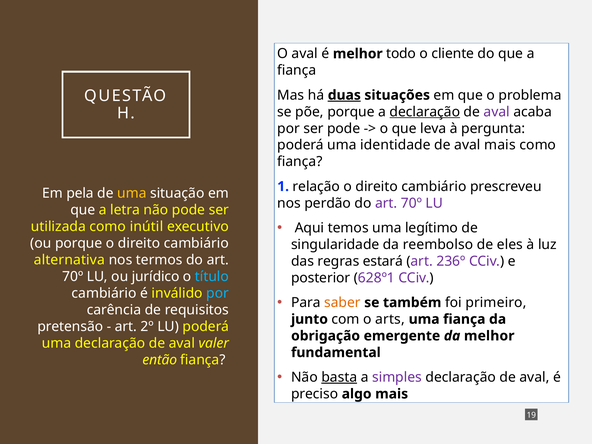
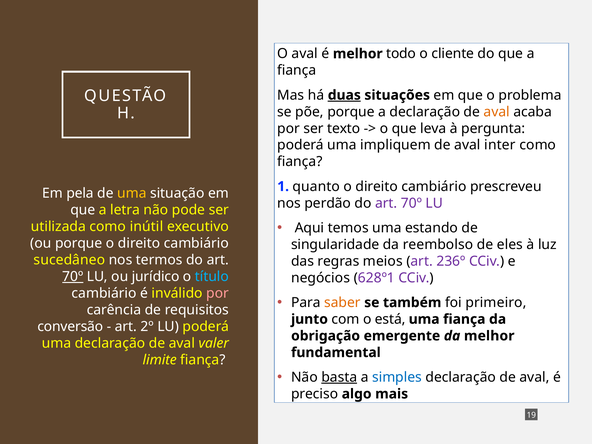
declaração underline: present -> none (425, 112)
aval colour: purple -> orange (497, 112)
ser pode: pode -> texto (344, 128)
identidade: identidade -> impliquem (395, 145)
aval mais: mais -> inter (500, 145)
relação: relação -> quanto (316, 186)
legítimo: legítimo -> estando (432, 228)
alternativa: alternativa -> sucedâneo (69, 260)
estará: estará -> meios (383, 261)
70º underline: none -> present (73, 277)
posterior: posterior -> negócios (321, 278)
por colour: light blue -> pink (218, 293)
arts: arts -> está (390, 319)
pretensão: pretensão -> conversão (70, 327)
então: então -> limite (160, 360)
simples colour: purple -> blue (397, 377)
